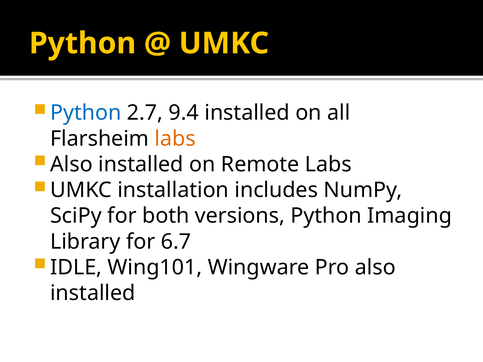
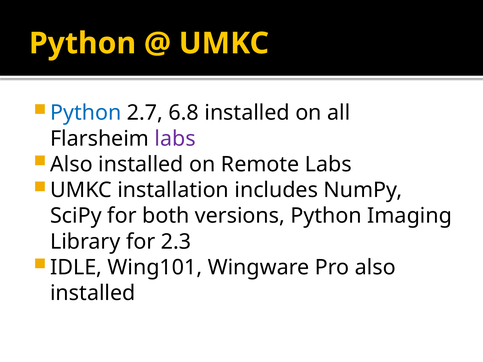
9.4: 9.4 -> 6.8 (184, 113)
labs colour: orange -> purple (175, 139)
6.7: 6.7 -> 2.3 (176, 242)
